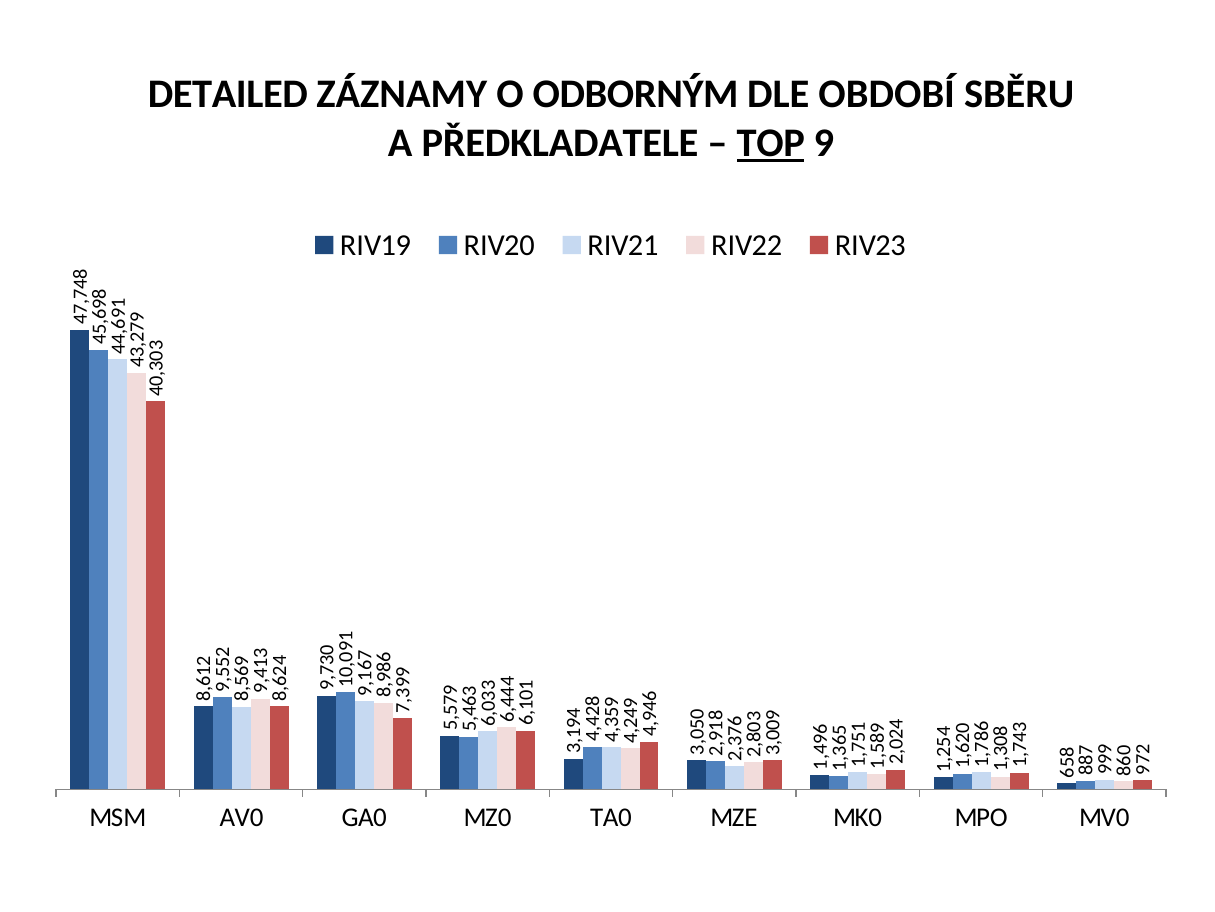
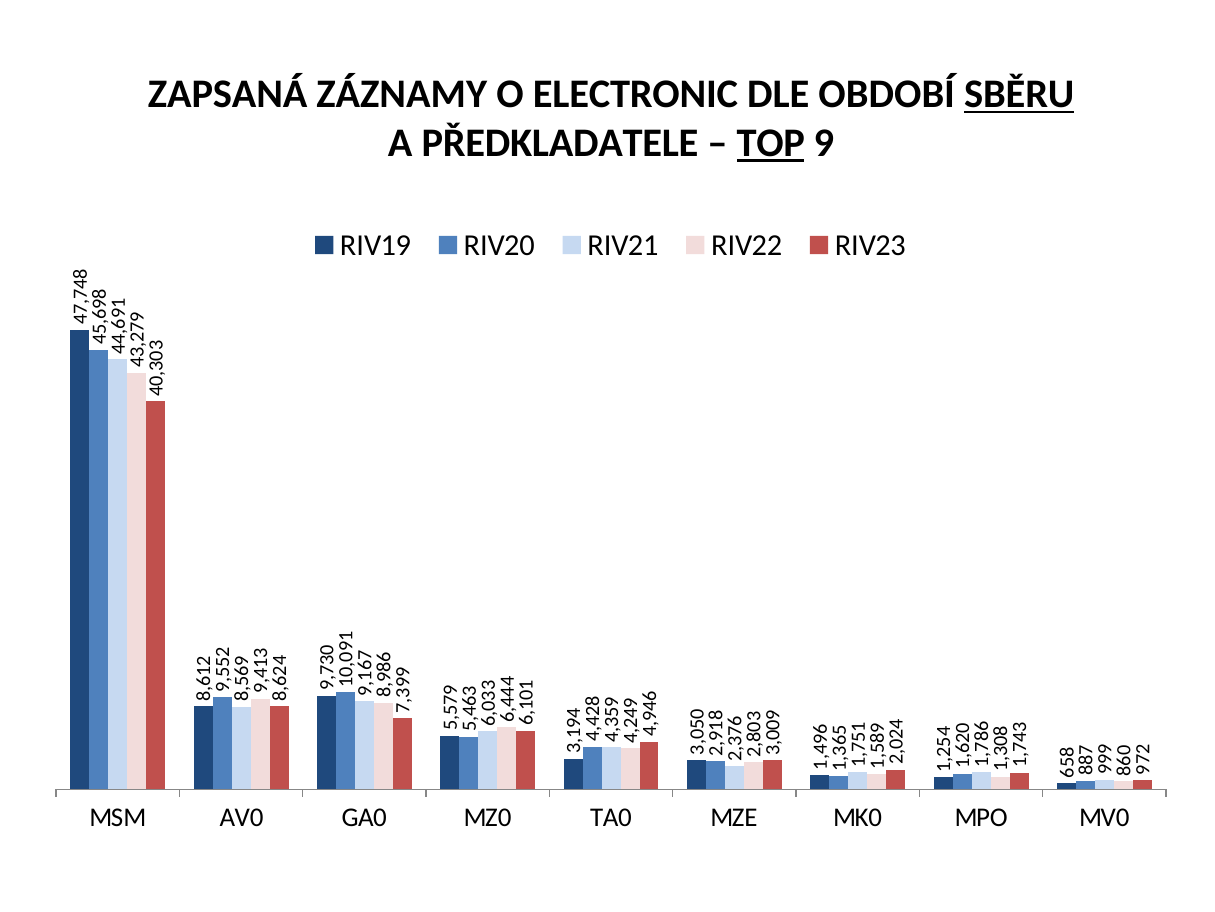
DETAILED: DETAILED -> ZAPSANÁ (228, 94)
ODBORNÝM: ODBORNÝM -> ELECTRONIC (635, 94)
SBĚRU underline: none -> present (1019, 94)
